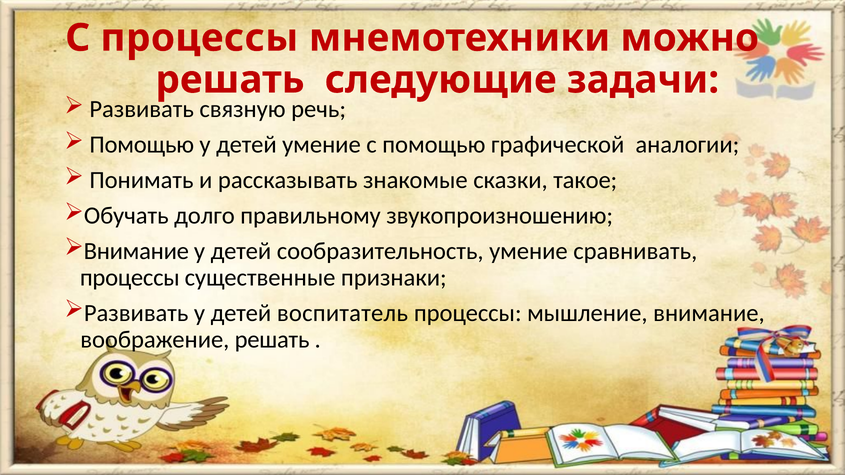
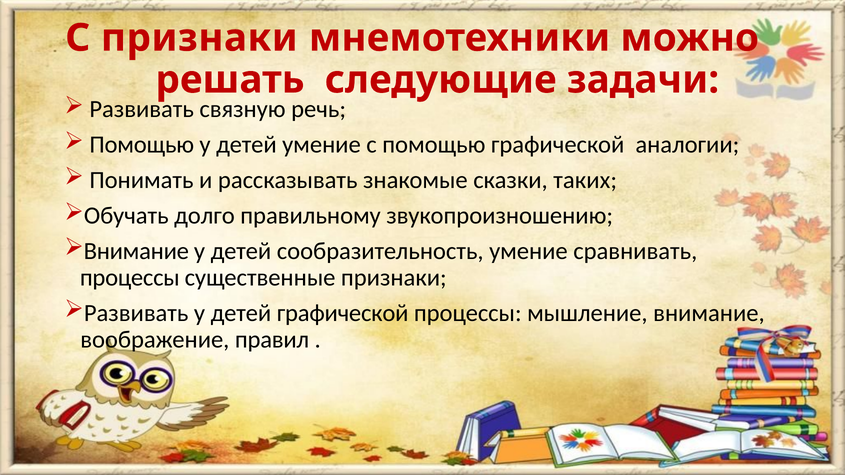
С процессы: процессы -> признаки (199, 38)
такое: такое -> таких (585, 180)
детей воспитатель: воспитатель -> графической (343, 313)
воображение решать: решать -> правил (272, 340)
